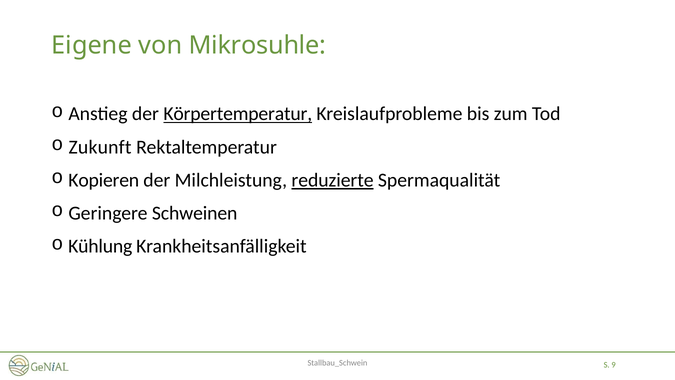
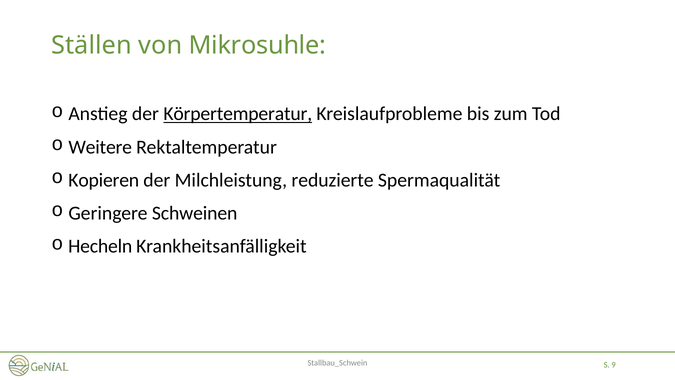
Eigene: Eigene -> Ställen (92, 45)
Zukunft: Zukunft -> Weitere (100, 147)
reduzierte underline: present -> none (333, 180)
Kühlung: Kühlung -> Hecheln (100, 246)
